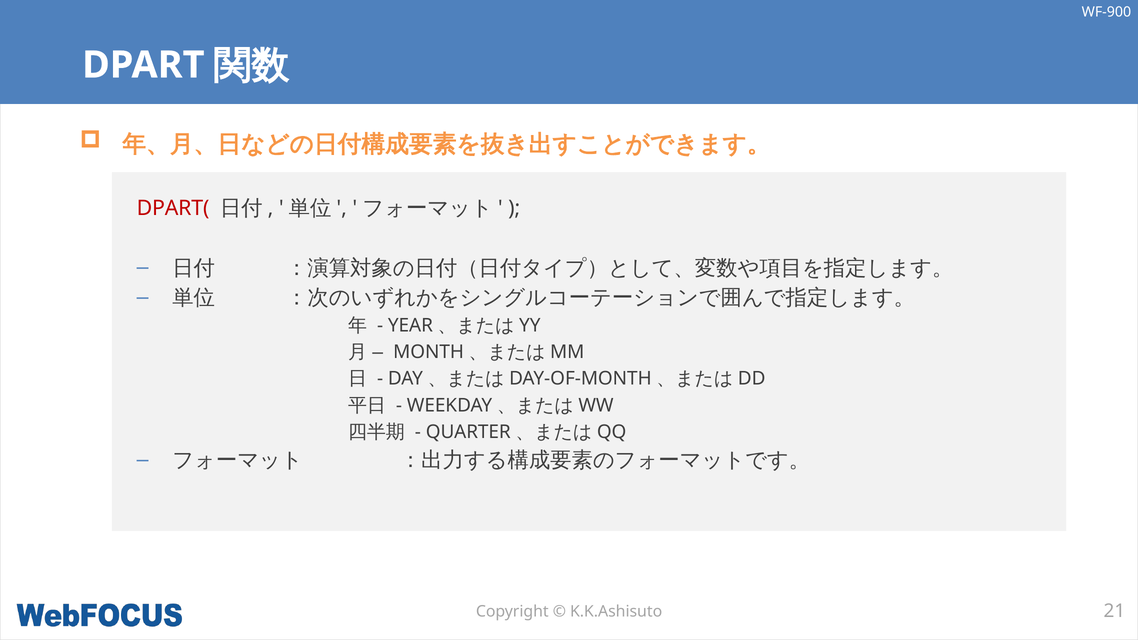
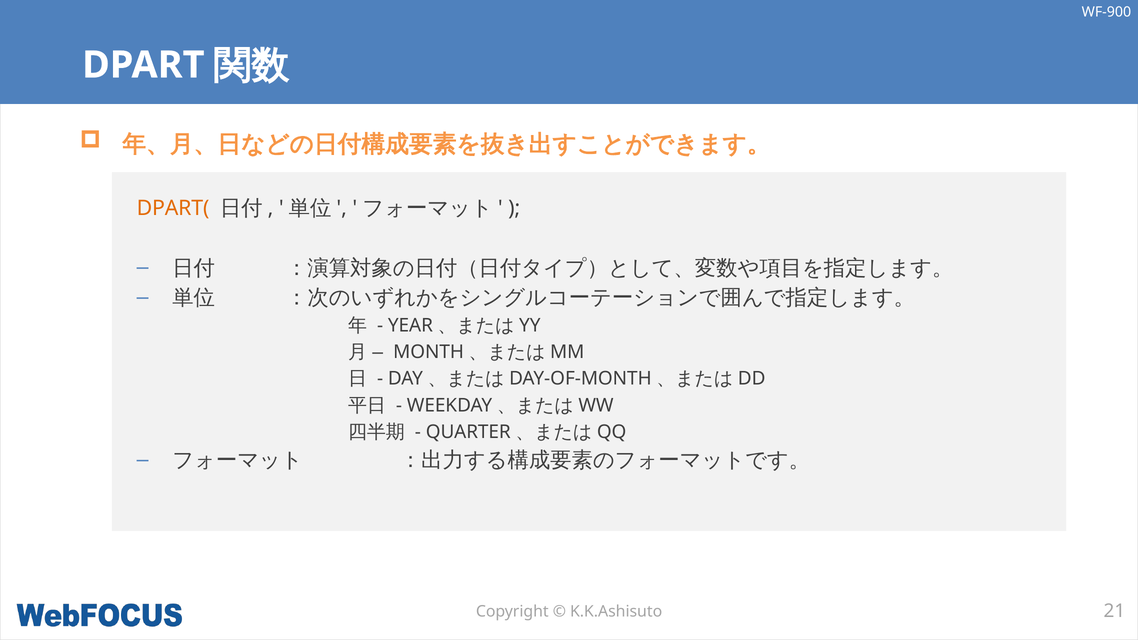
DPART( colour: red -> orange (173, 208)
